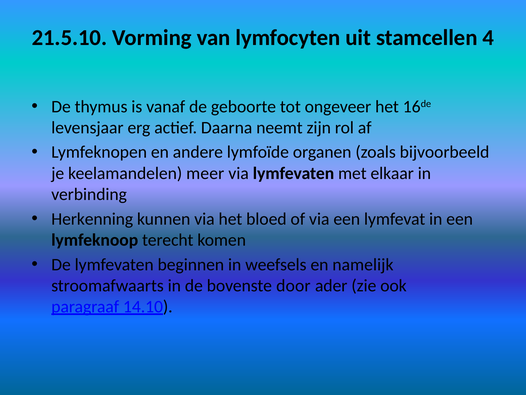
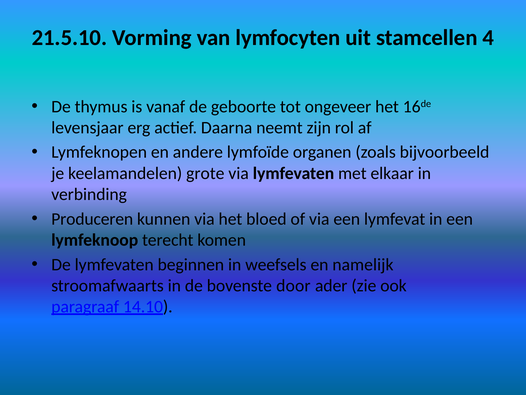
meer: meer -> grote (205, 173)
Herkenning: Herkenning -> Produceren (92, 219)
